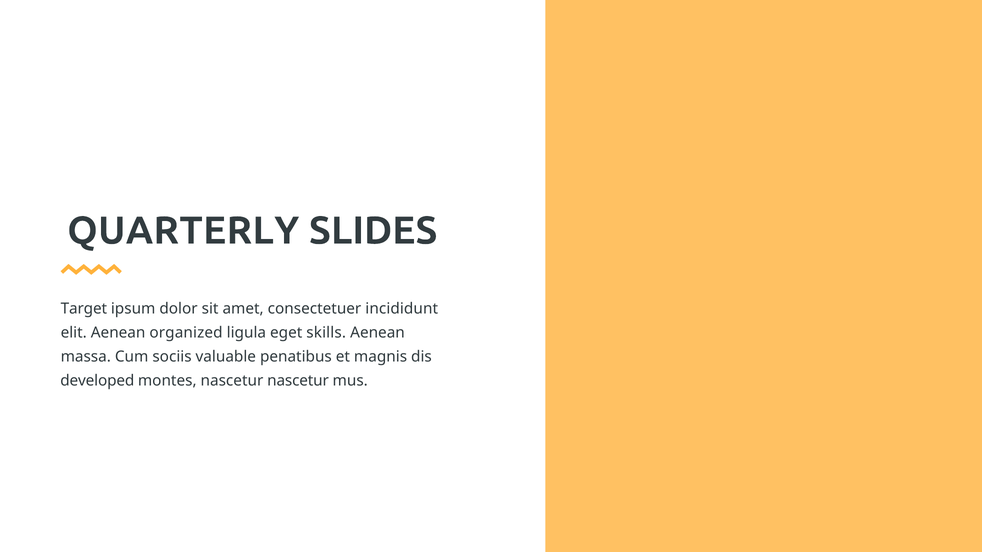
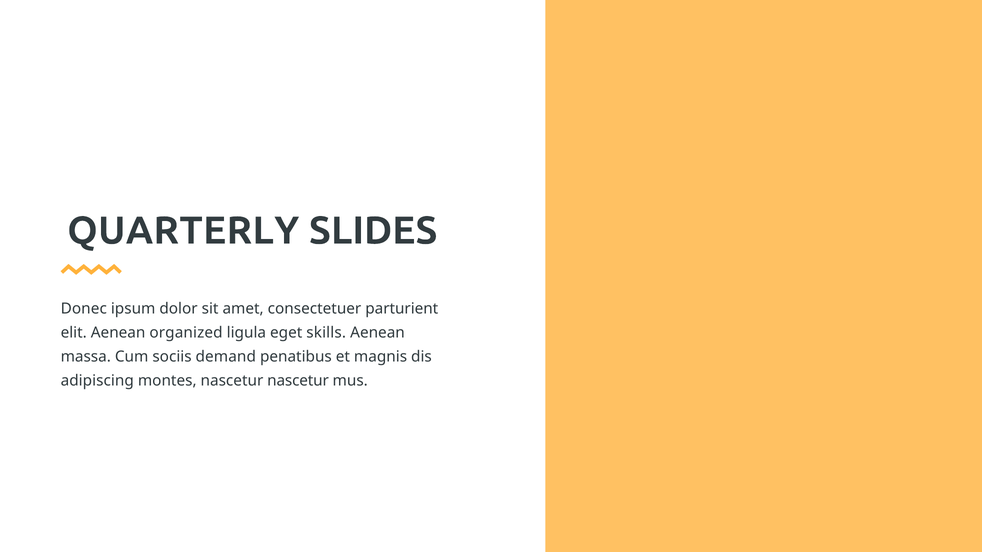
Target: Target -> Donec (84, 309)
incididunt: incididunt -> parturient (402, 309)
valuable: valuable -> demand (226, 357)
developed: developed -> adipiscing (97, 381)
